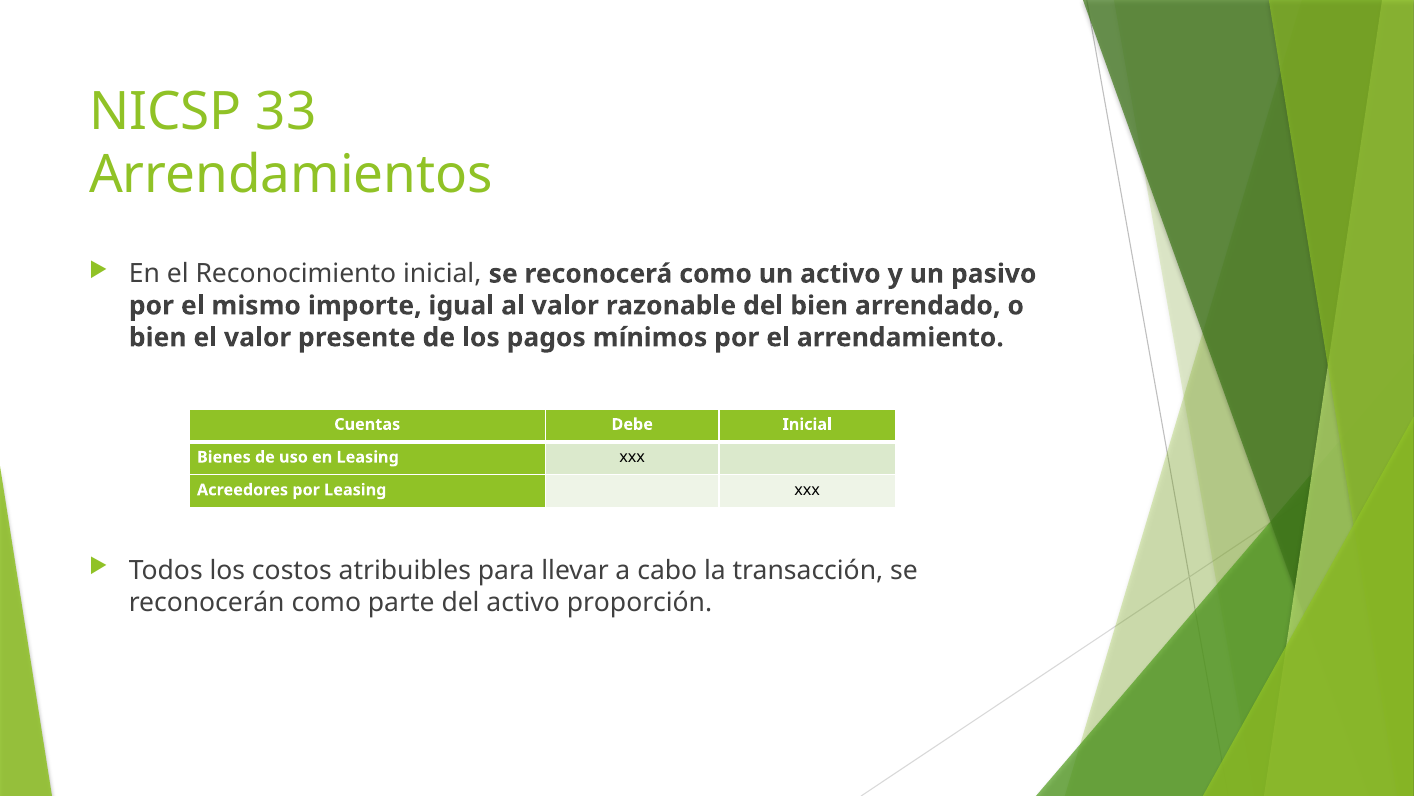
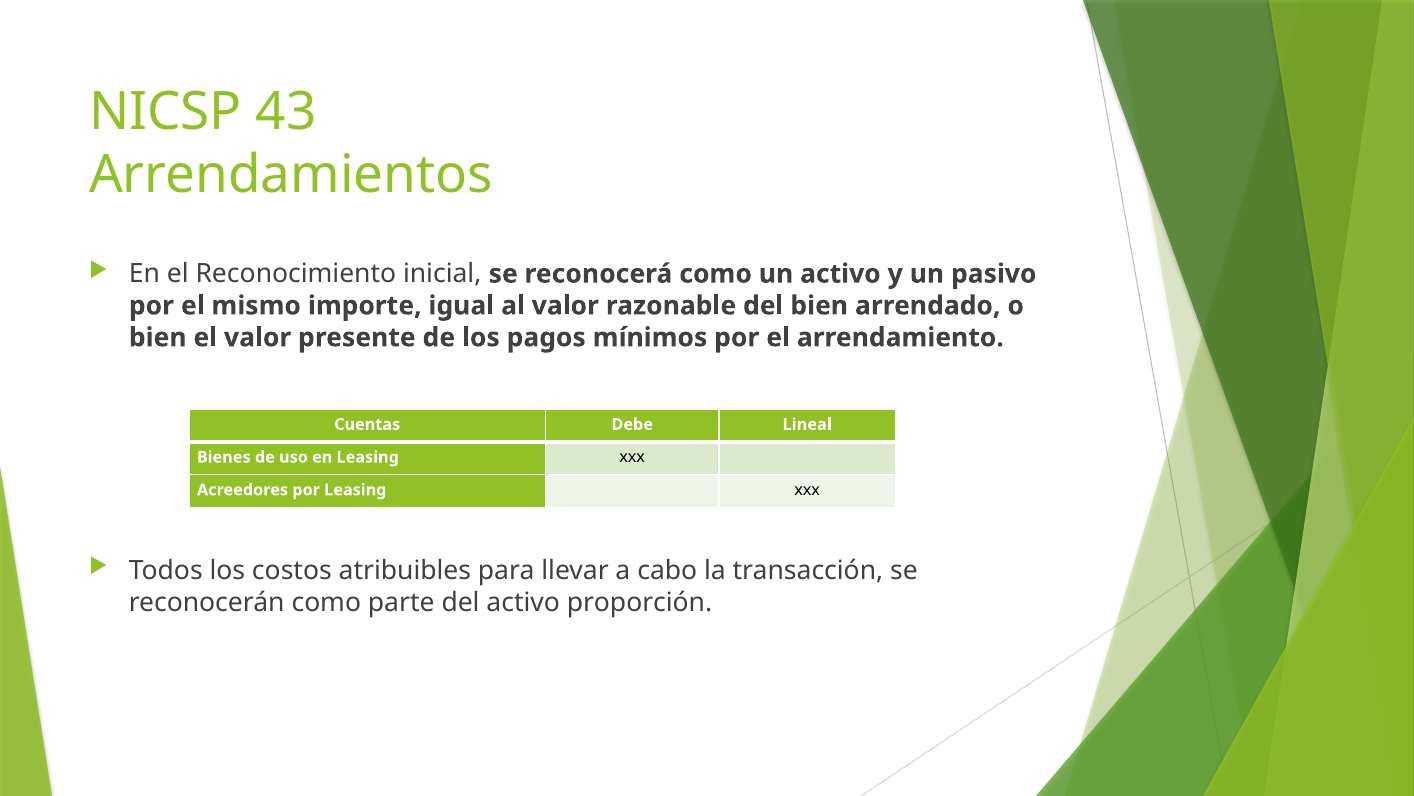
33: 33 -> 43 (286, 112)
Debe Inicial: Inicial -> Lineal (807, 424)
